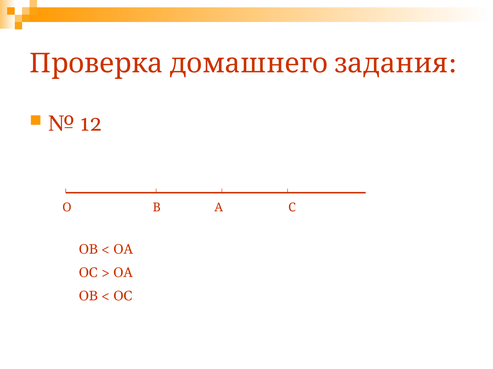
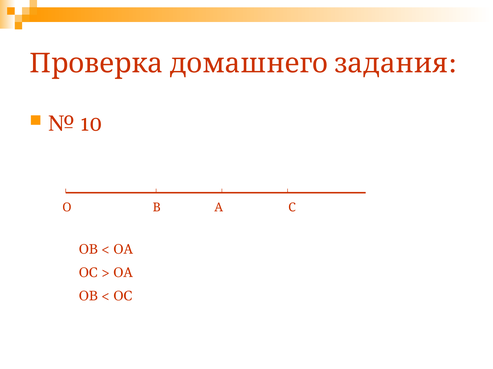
12: 12 -> 10 (91, 124)
